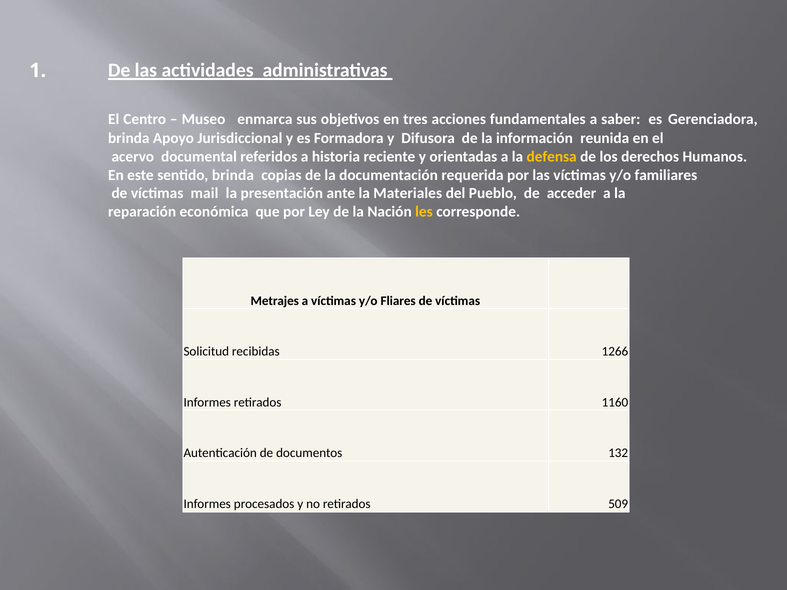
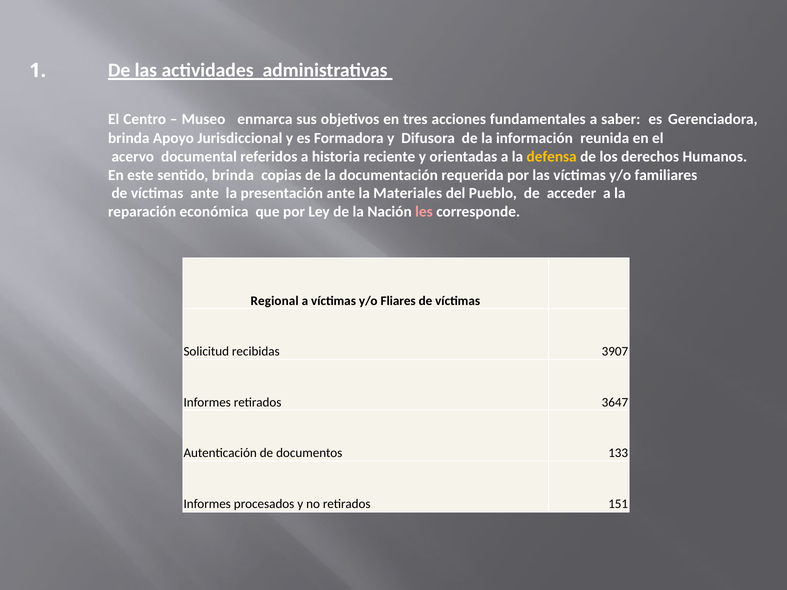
víctimas mail: mail -> ante (205, 193)
les colour: yellow -> pink (424, 212)
Metrajes: Metrajes -> Regional (275, 301)
1266: 1266 -> 3907 (615, 352)
1160: 1160 -> 3647 (615, 403)
132: 132 -> 133 (618, 453)
509: 509 -> 151 (618, 504)
